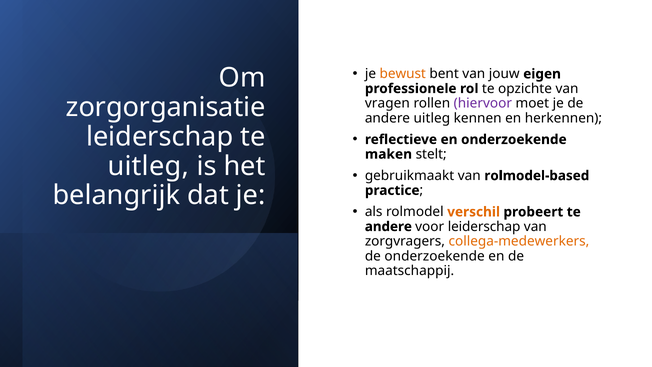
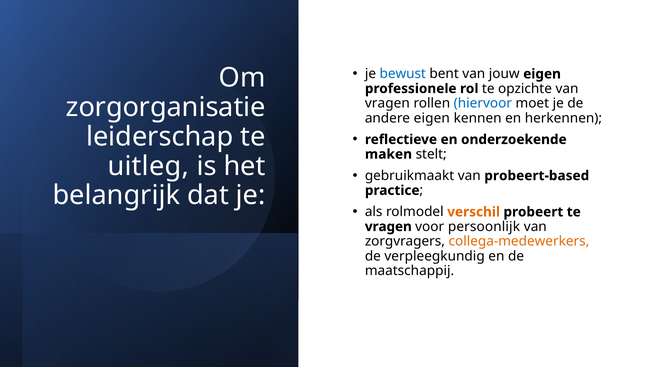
bewust colour: orange -> blue (403, 74)
hiervoor colour: purple -> blue (483, 103)
andere uitleg: uitleg -> eigen (432, 118)
rolmodel-based: rolmodel-based -> probeert-based (537, 176)
andere: andere -> vragen (388, 226)
voor leiderschap: leiderschap -> persoonlijk (484, 226)
de onderzoekende: onderzoekende -> verpleegkundig (435, 256)
